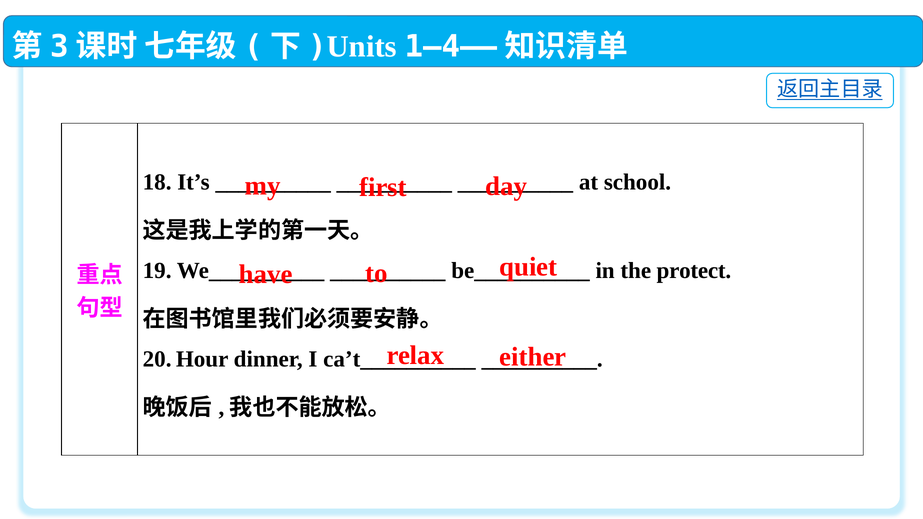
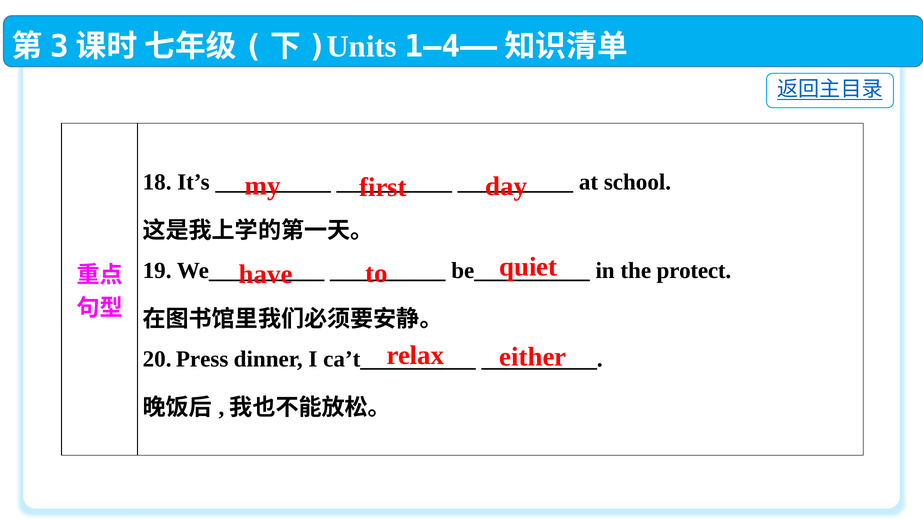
Hour: Hour -> Press (202, 359)
